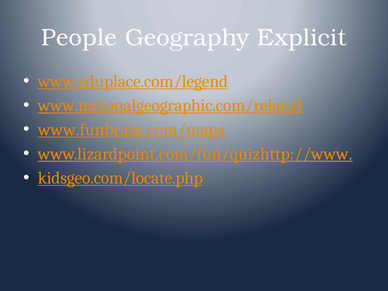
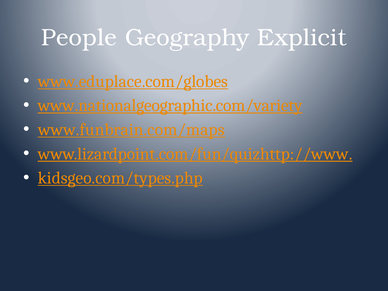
www.eduplace.com/legend: www.eduplace.com/legend -> www.eduplace.com/globes (133, 81)
www.nationalgeographic.com/related: www.nationalgeographic.com/related -> www.nationalgeographic.com/variety (170, 106)
kidsgeo.com/locate.php: kidsgeo.com/locate.php -> kidsgeo.com/types.php (120, 178)
